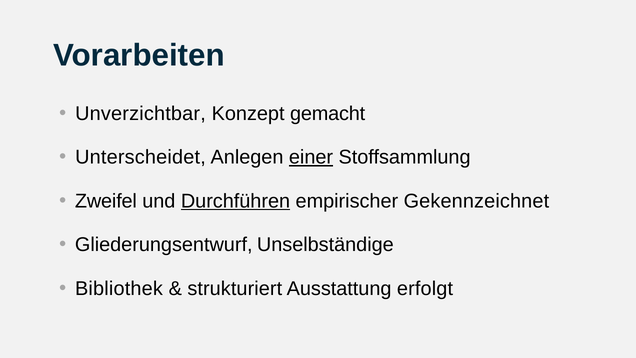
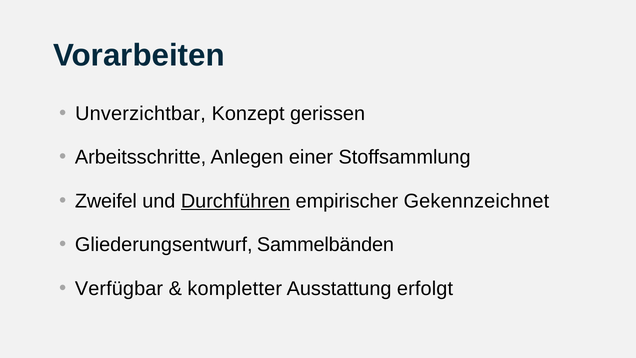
gemacht: gemacht -> gerissen (328, 113)
Unterscheidet: Unterscheidet -> Arbeitsschritte (141, 157)
einer underline: present -> none (311, 157)
Unselbständige: Unselbständige -> Sammelbänden (325, 245)
Bibliothek: Bibliothek -> Verfügbar (119, 288)
strukturiert: strukturiert -> kompletter (235, 288)
